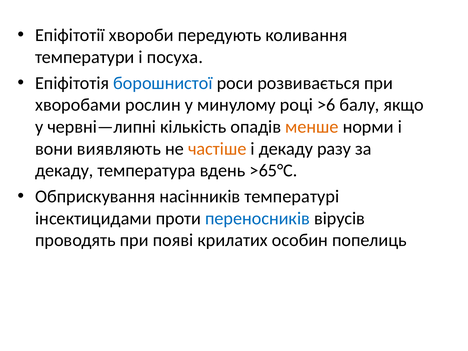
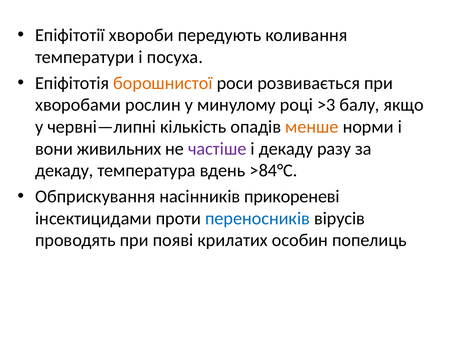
борошнистої colour: blue -> orange (163, 83)
>6: >6 -> >3 (326, 105)
виявляють: виявляють -> живильних (119, 149)
частіше colour: orange -> purple (217, 149)
>65°С: >65°С -> >84°С (274, 171)
температурі: температурі -> прикореневі (292, 197)
